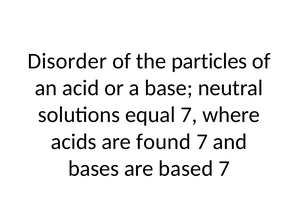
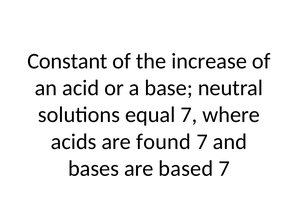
Disorder: Disorder -> Constant (67, 61)
particles: particles -> increase (209, 61)
